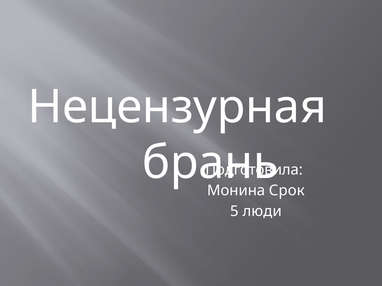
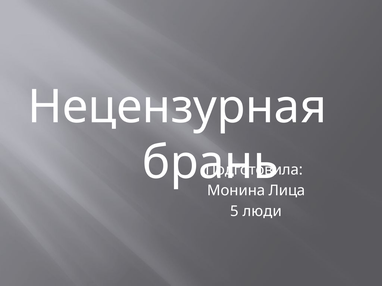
Срок: Срок -> Лица (287, 191)
